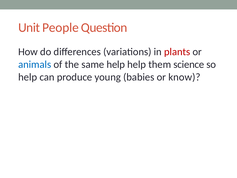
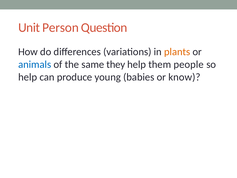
People: People -> Person (61, 28)
plants colour: red -> orange (177, 52)
same help: help -> they (116, 64)
science: science -> people (189, 64)
